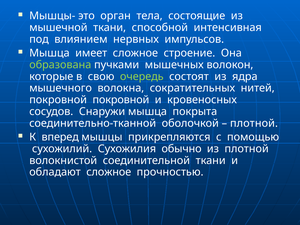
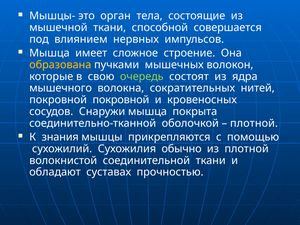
интенсивная: интенсивная -> совершается (228, 28)
образована colour: light green -> yellow (60, 65)
вперед: вперед -> знания (60, 137)
обладают сложное: сложное -> суставах (109, 172)
